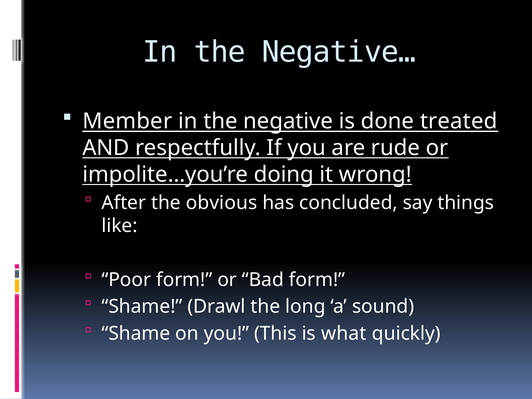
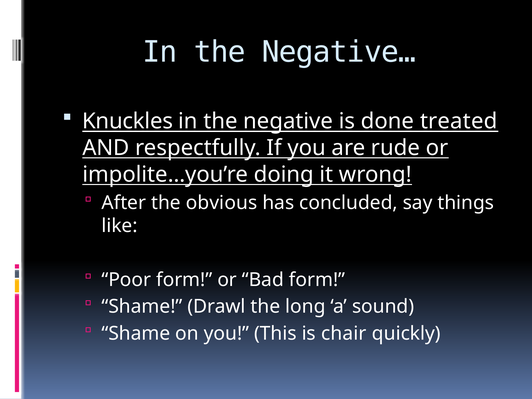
Member: Member -> Knuckles (128, 121)
what: what -> chair (344, 333)
